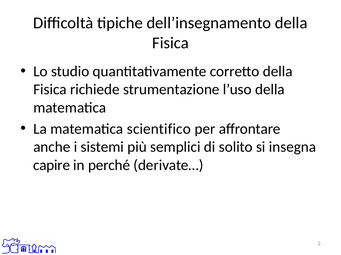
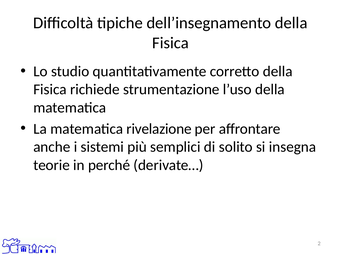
scientifico: scientifico -> rivelazione (159, 129)
capire: capire -> teorie (52, 166)
